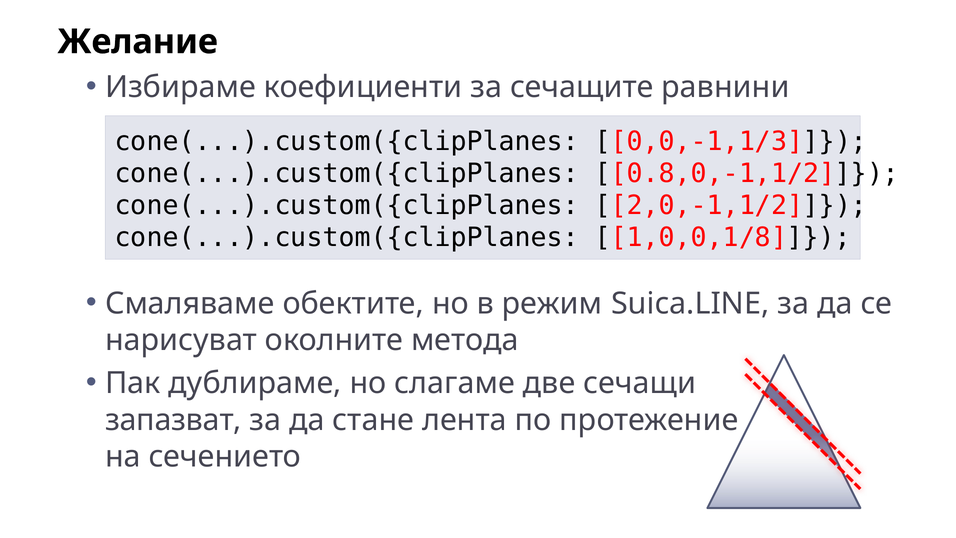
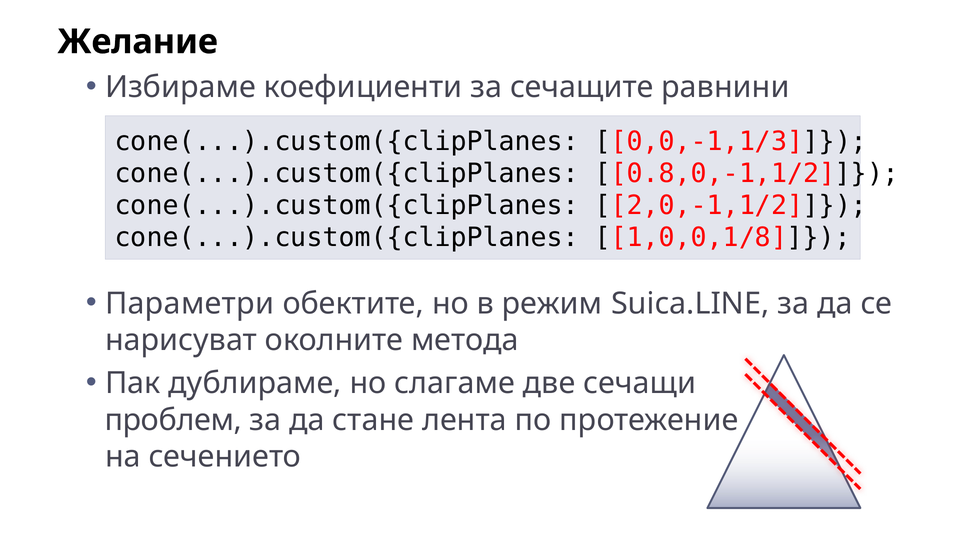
Смаляваме: Смаляваме -> Параметри (190, 303)
запазват: запазват -> проблем (173, 420)
